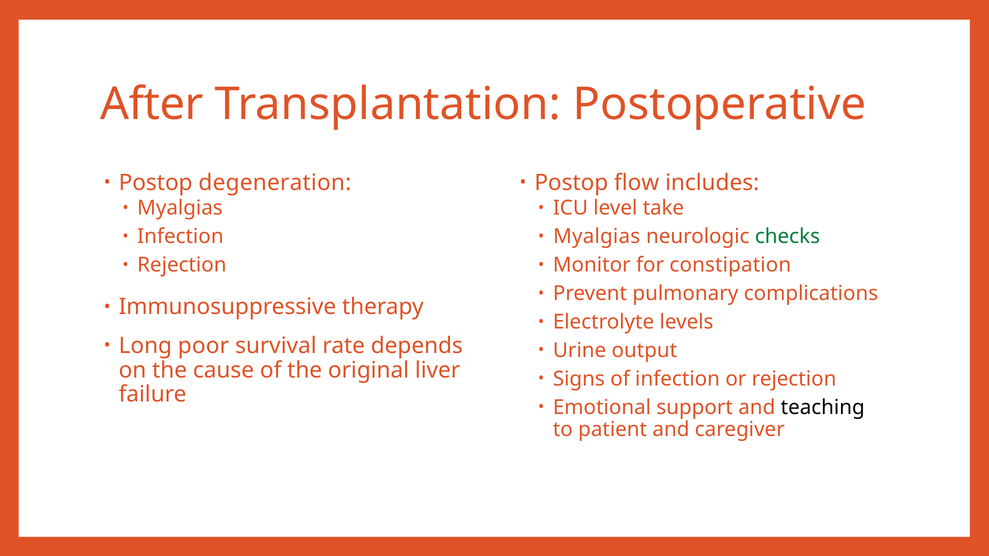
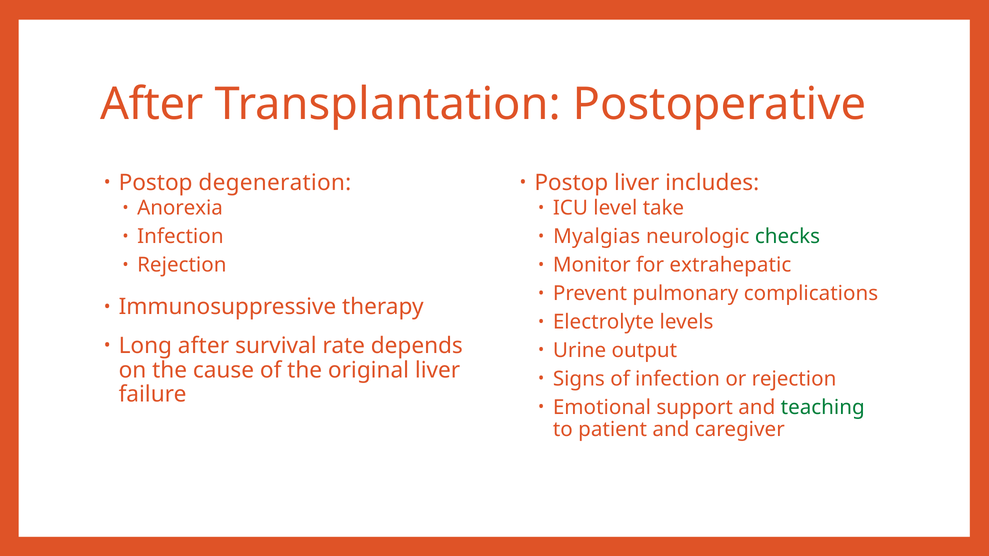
Postop flow: flow -> liver (637, 183)
Myalgias: Myalgias -> Anorexia (180, 208)
constipation: constipation -> extrahepatic (730, 265)
Long poor: poor -> after (204, 346)
teaching colour: black -> green (823, 407)
